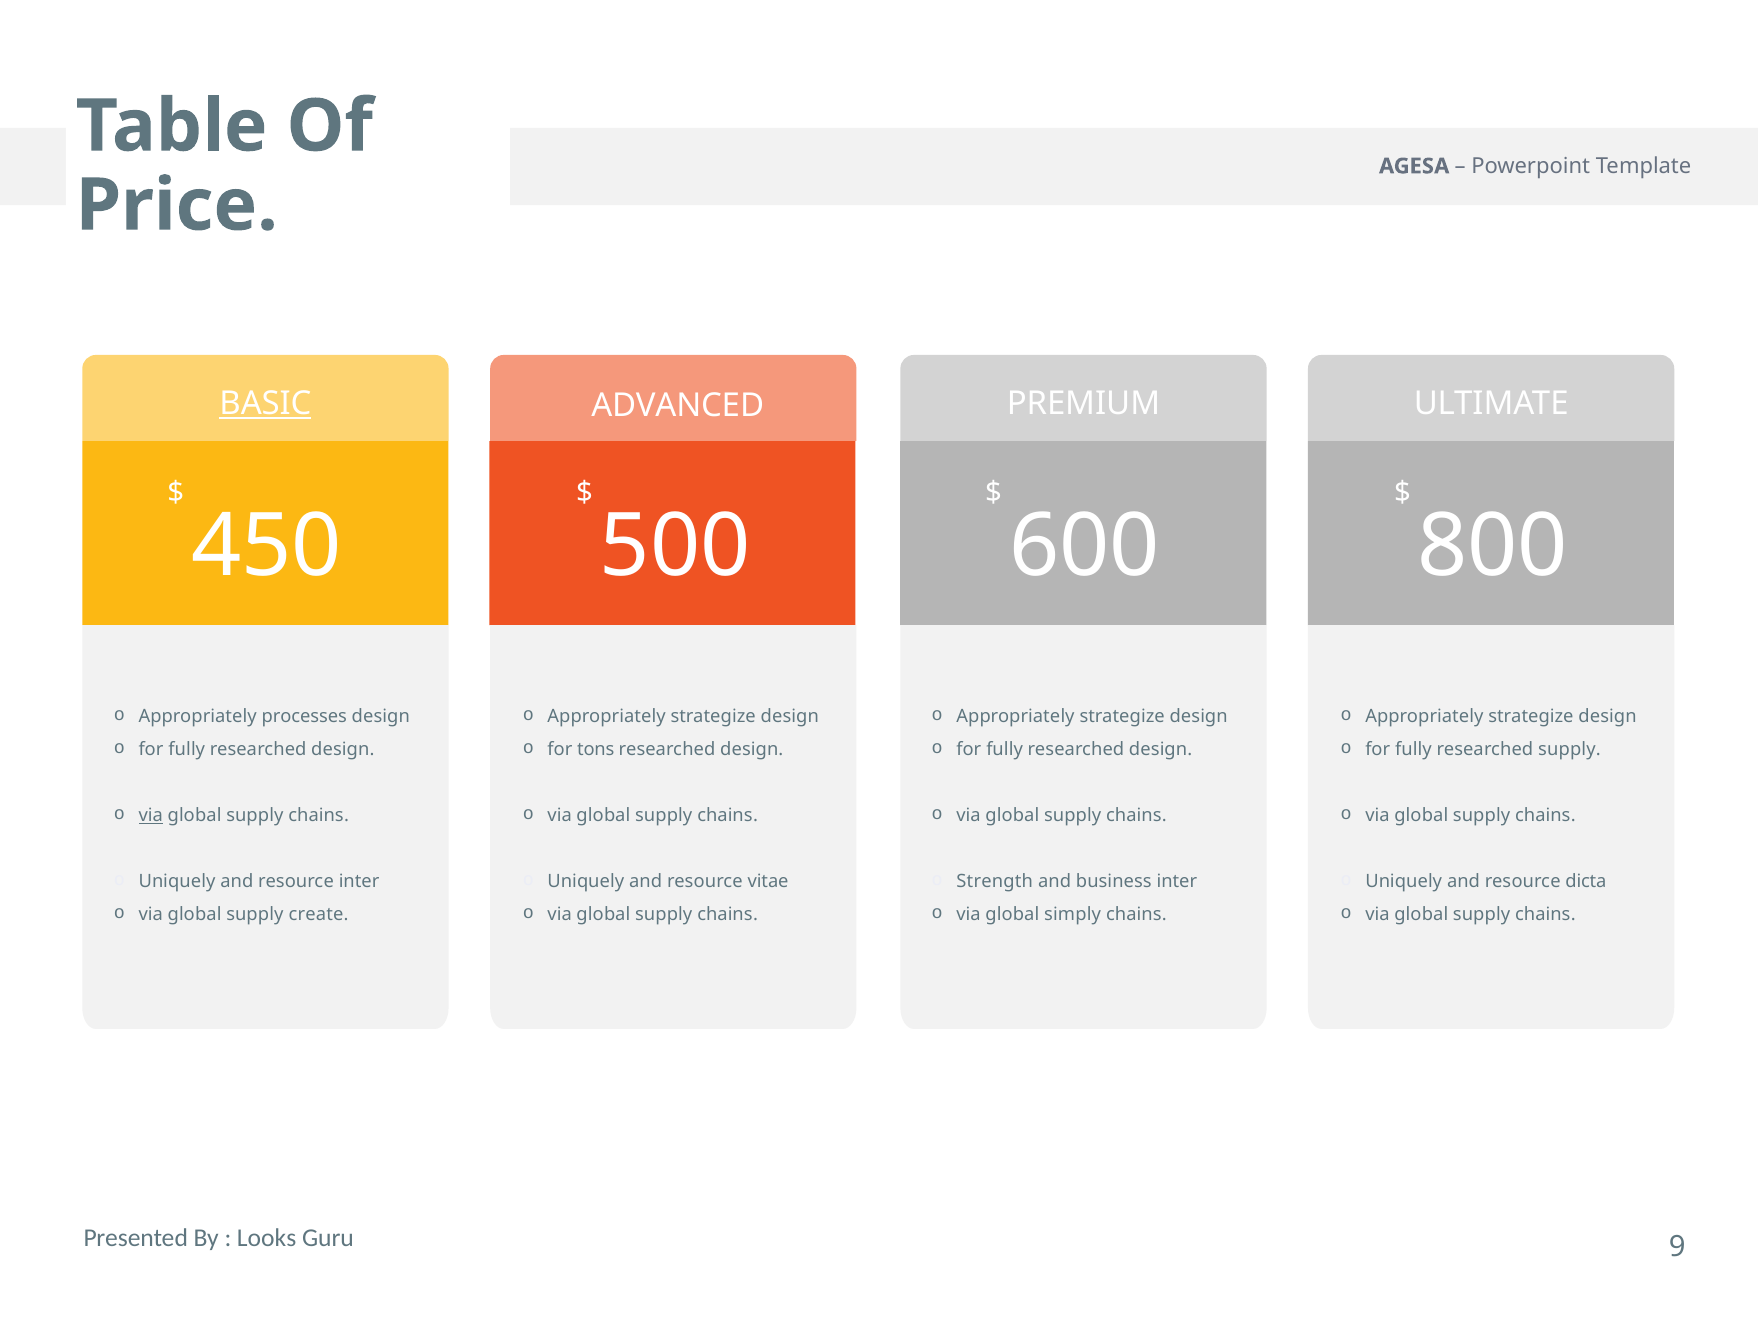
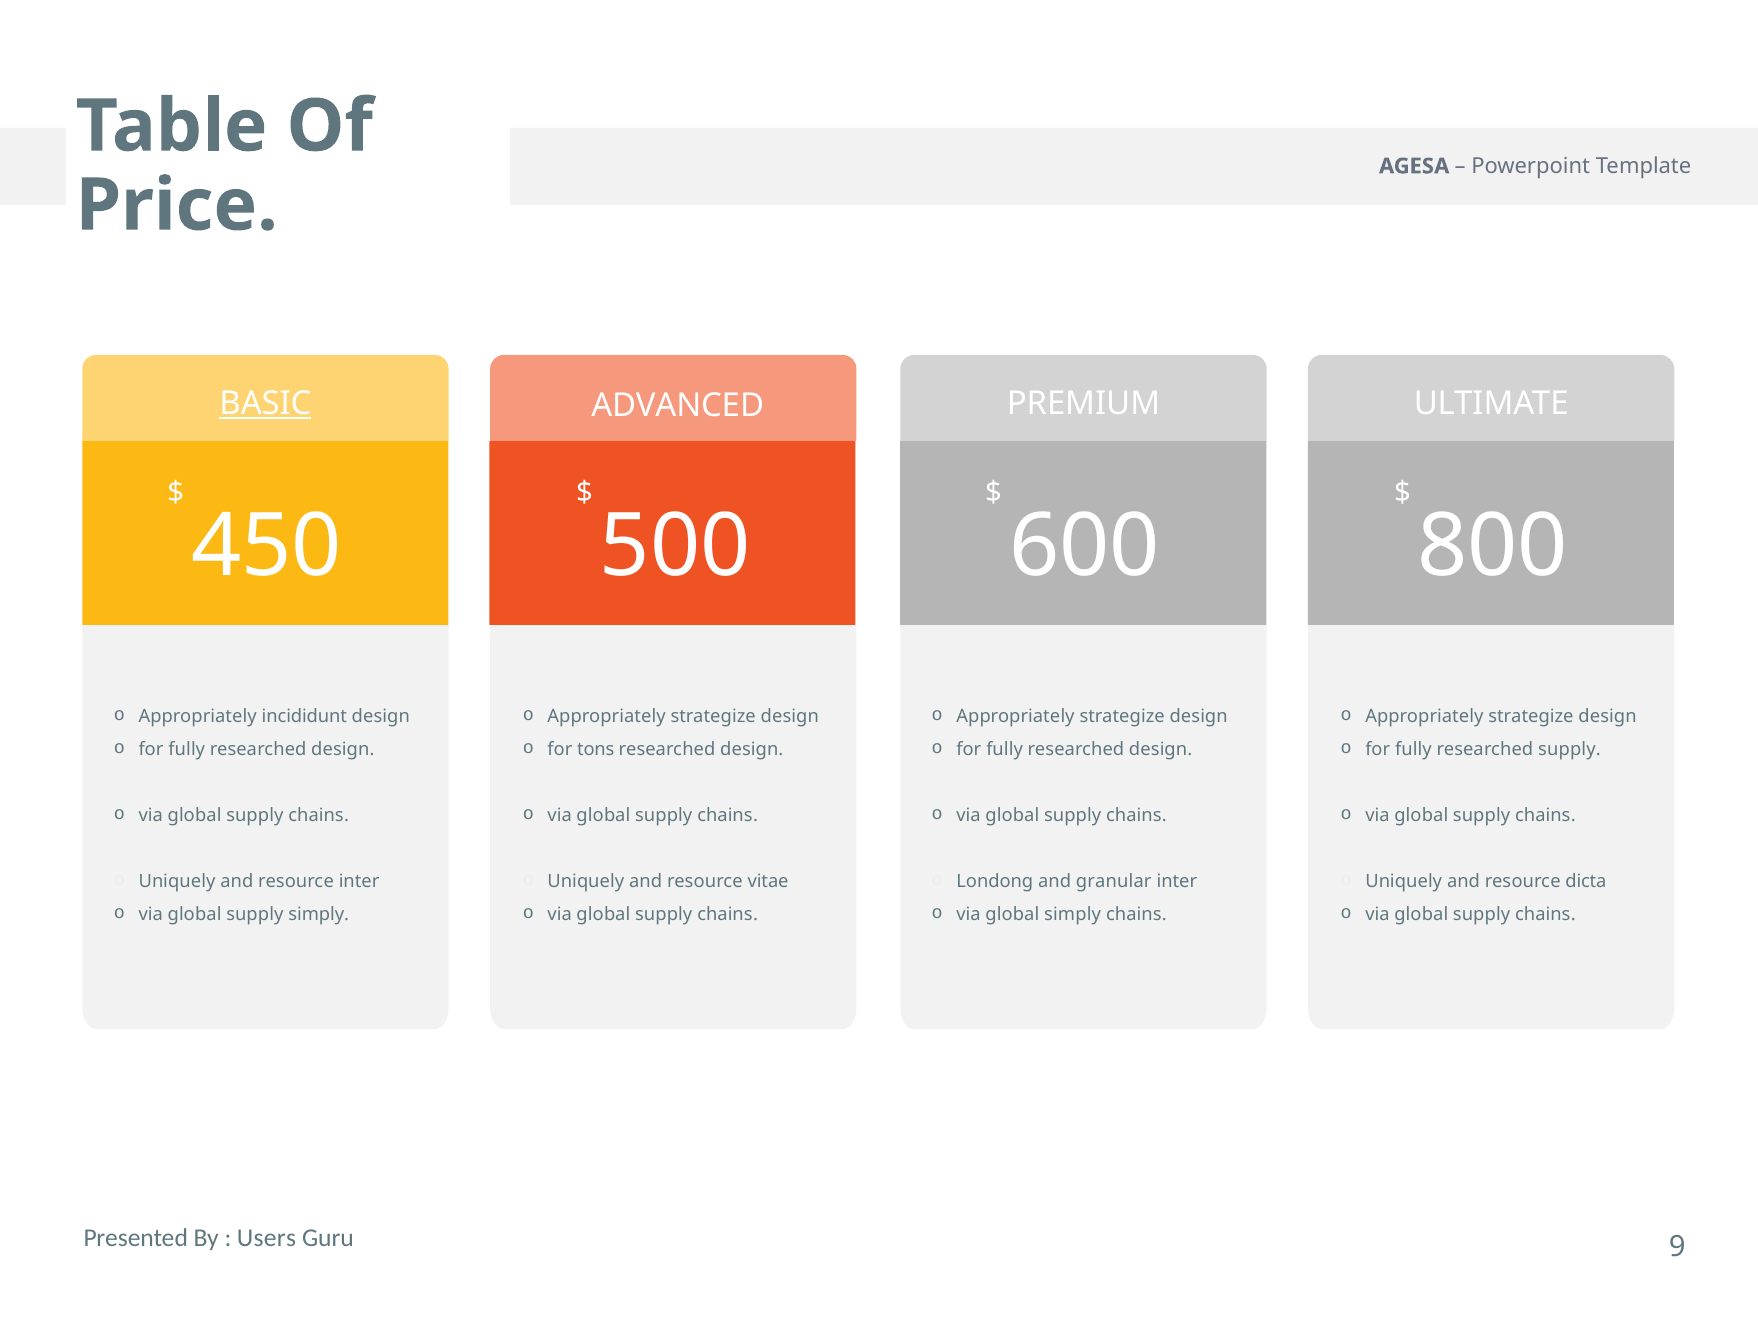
processes: processes -> incididunt (304, 716)
via underline: present -> none (151, 815)
Strength: Strength -> Londong (995, 881)
business: business -> granular (1114, 881)
supply create: create -> simply (319, 914)
Looks: Looks -> Users (267, 1237)
